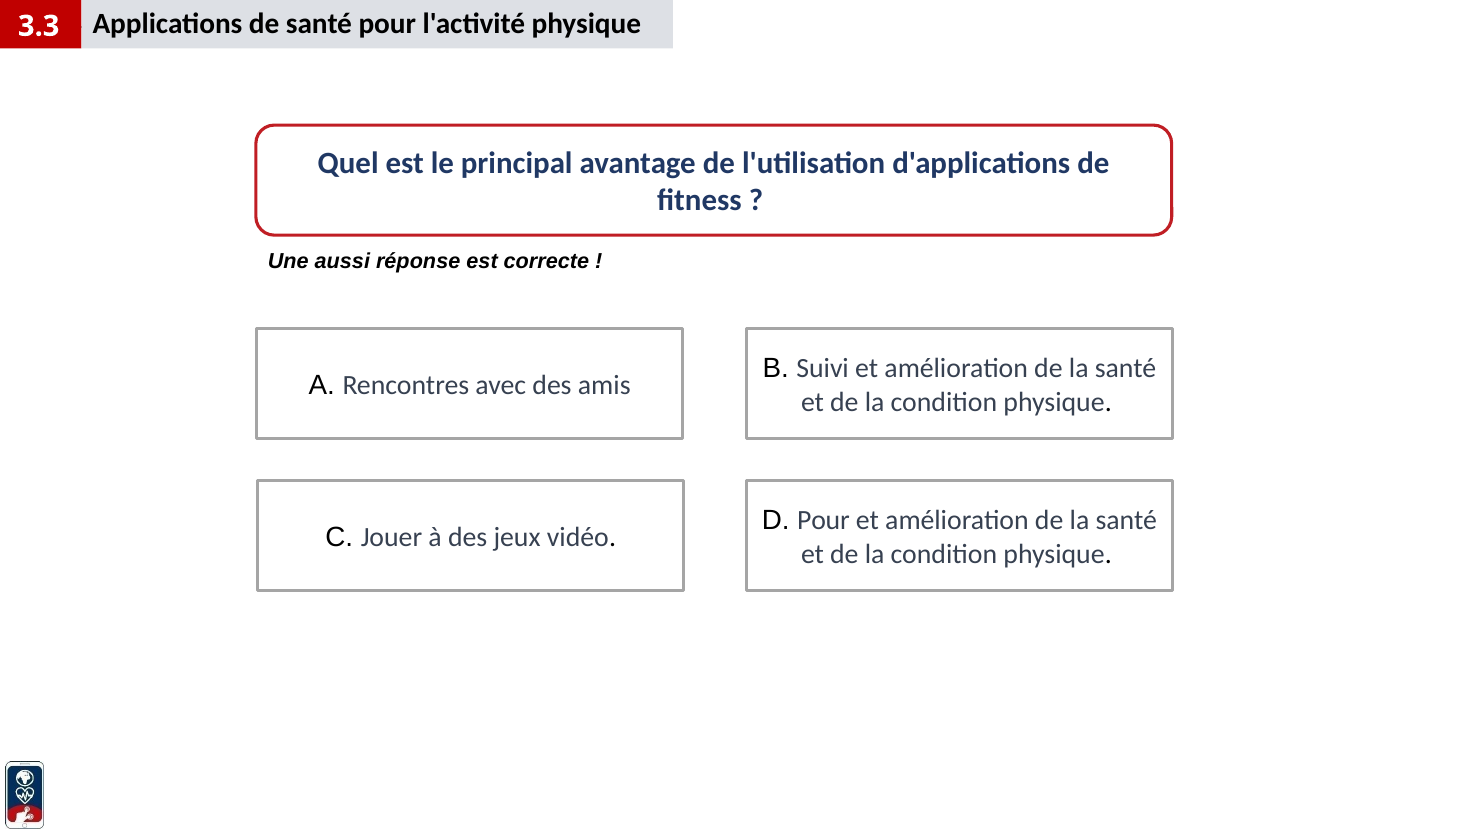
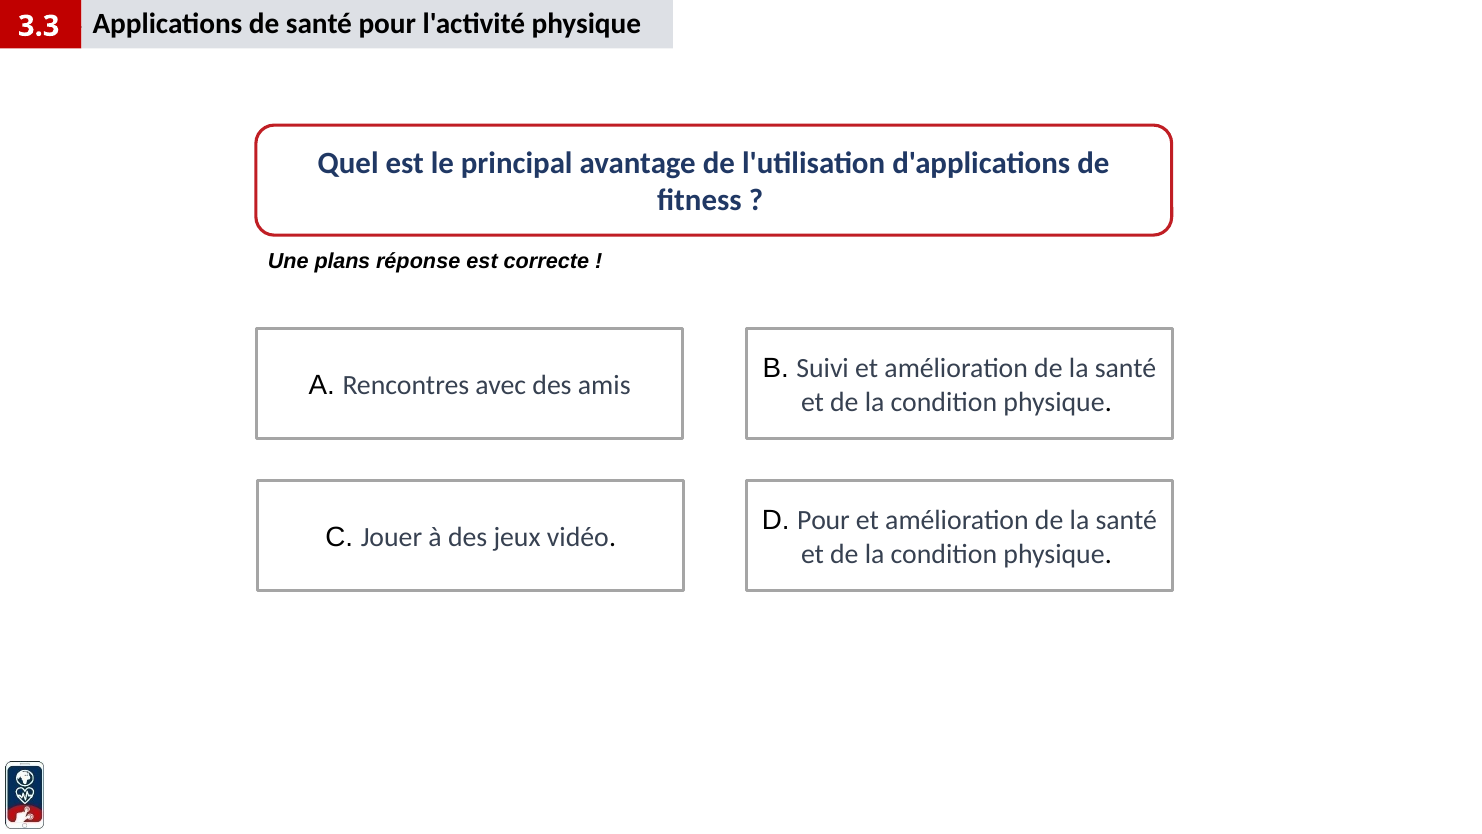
aussi: aussi -> plans (342, 262)
